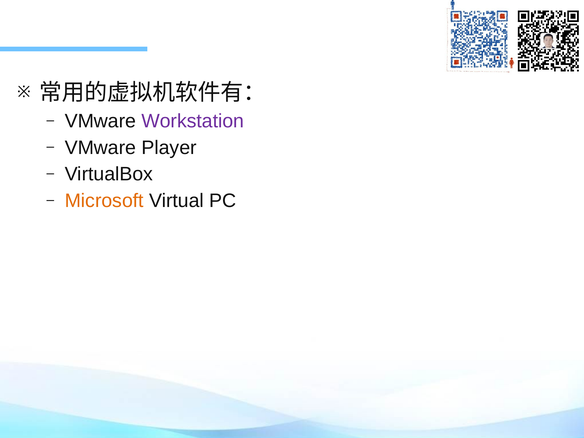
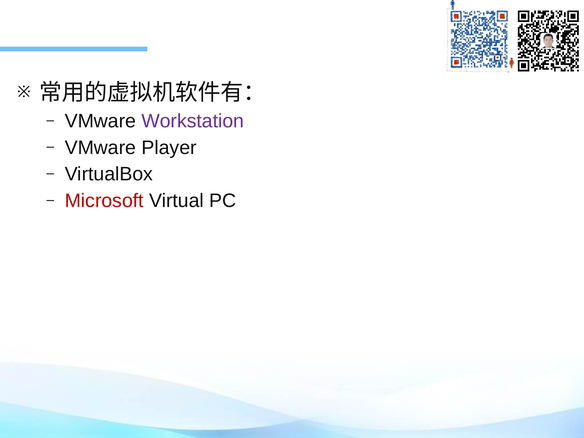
Microsoft colour: orange -> red (104, 201)
